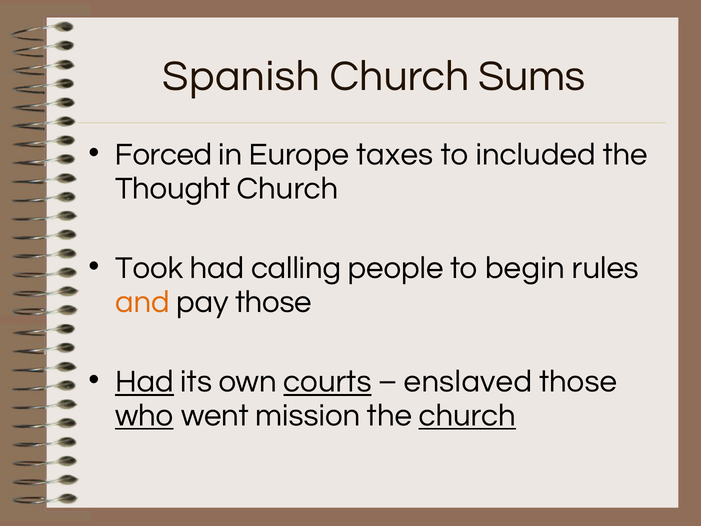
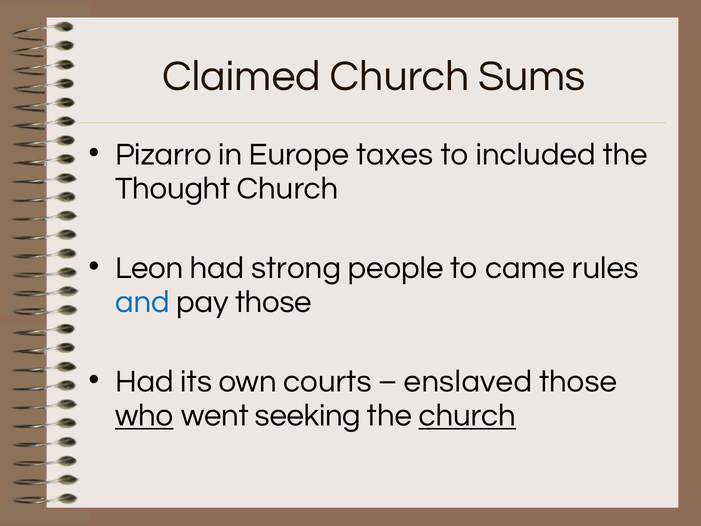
Spanish: Spanish -> Claimed (242, 76)
Forced: Forced -> Pizarro (164, 155)
Took: Took -> Leon (149, 268)
calling: calling -> strong (296, 268)
begin: begin -> came (525, 268)
and colour: orange -> blue (142, 302)
Had underline: present -> none (144, 381)
courts underline: present -> none (328, 381)
mission: mission -> seeking (308, 415)
